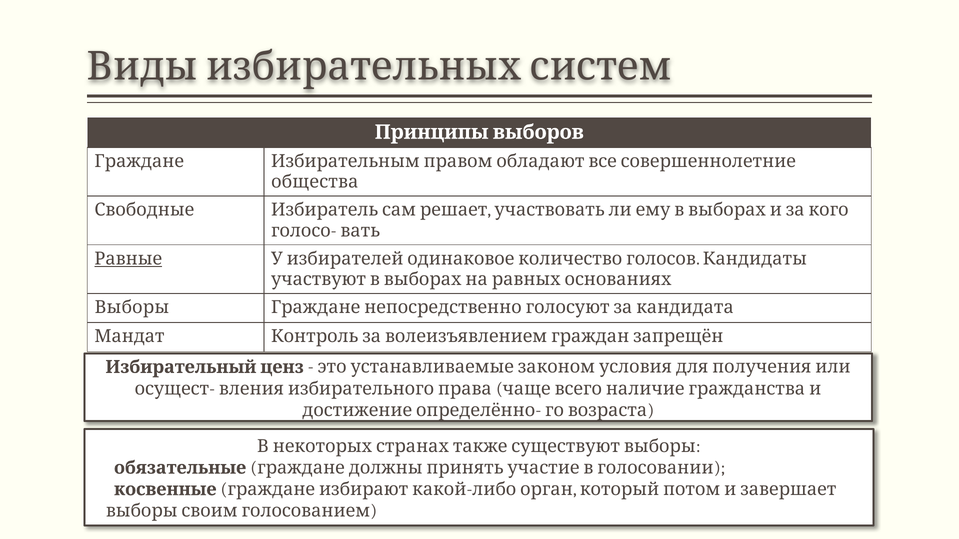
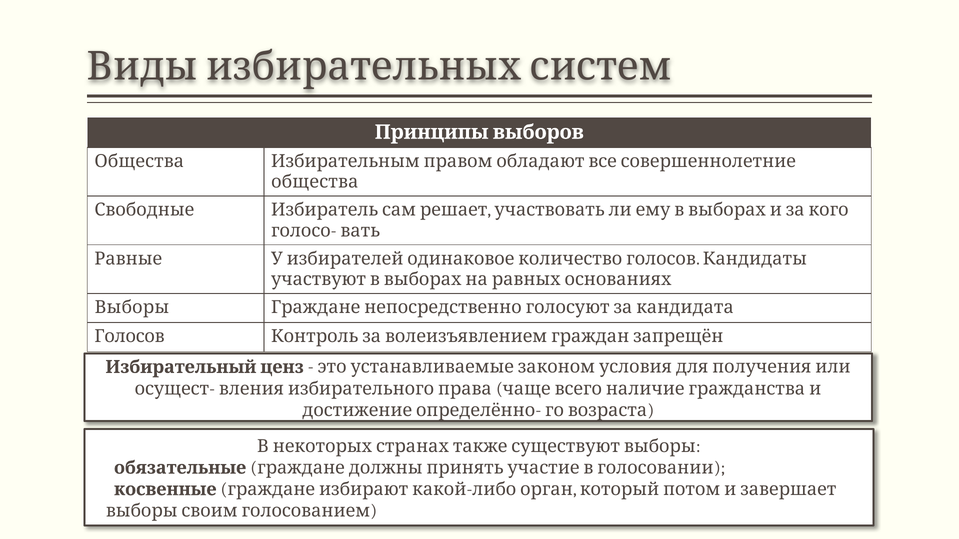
Граждане: Граждане -> Общества (139, 161)
Равные underline: present -> none (128, 259)
Мандат: Мандат -> Голосов (130, 337)
